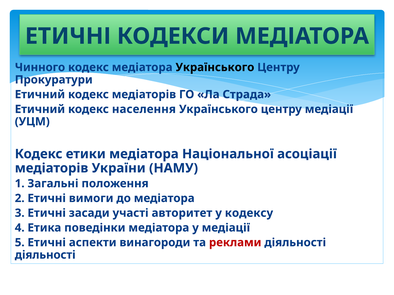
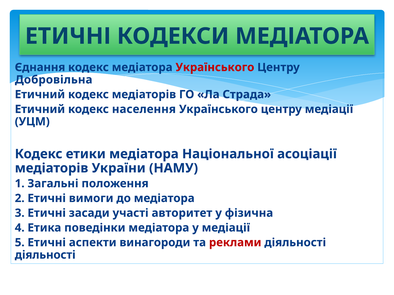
Чинного: Чинного -> Єднання (40, 67)
Українського colour: black -> red (215, 67)
Прокуратури: Прокуратури -> Добровільна (54, 80)
кодексу: кодексу -> фізична (249, 213)
